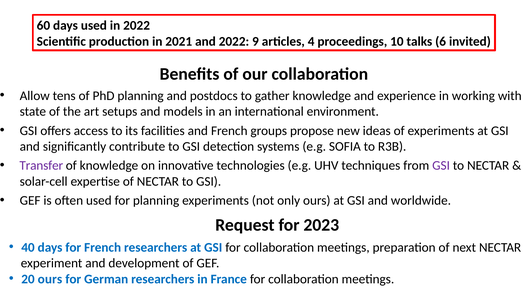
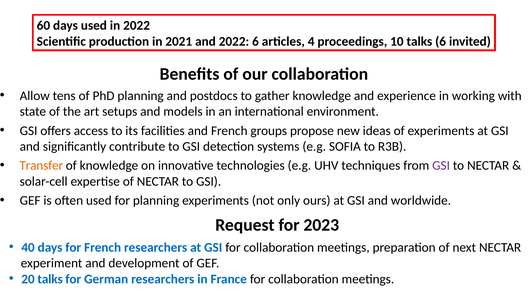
2022 9: 9 -> 6 (255, 41)
Transfer colour: purple -> orange (41, 166)
20 ours: ours -> talks (50, 279)
